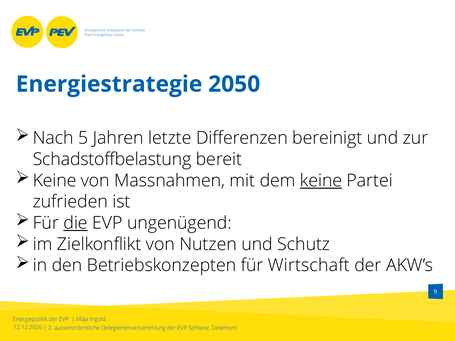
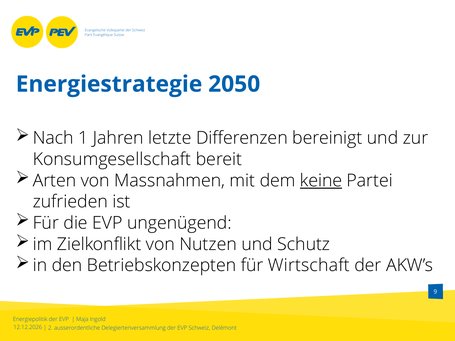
5: 5 -> 1 (83, 138)
Schadstoffbelastung: Schadstoffbelastung -> Konsumgesellschaft (112, 159)
Keine: Keine -> Arten (55, 181)
die underline: present -> none (76, 223)
